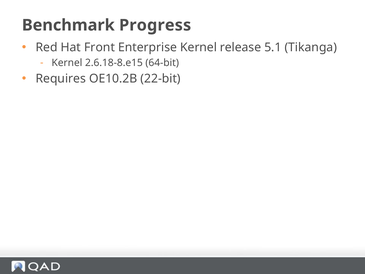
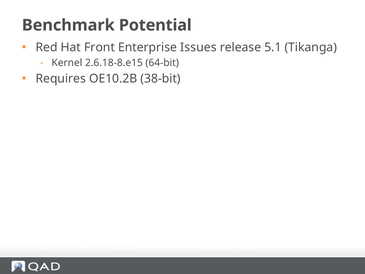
Progress: Progress -> Potential (155, 25)
Enterprise Kernel: Kernel -> Issues (198, 47)
22-bit: 22-bit -> 38-bit (161, 79)
